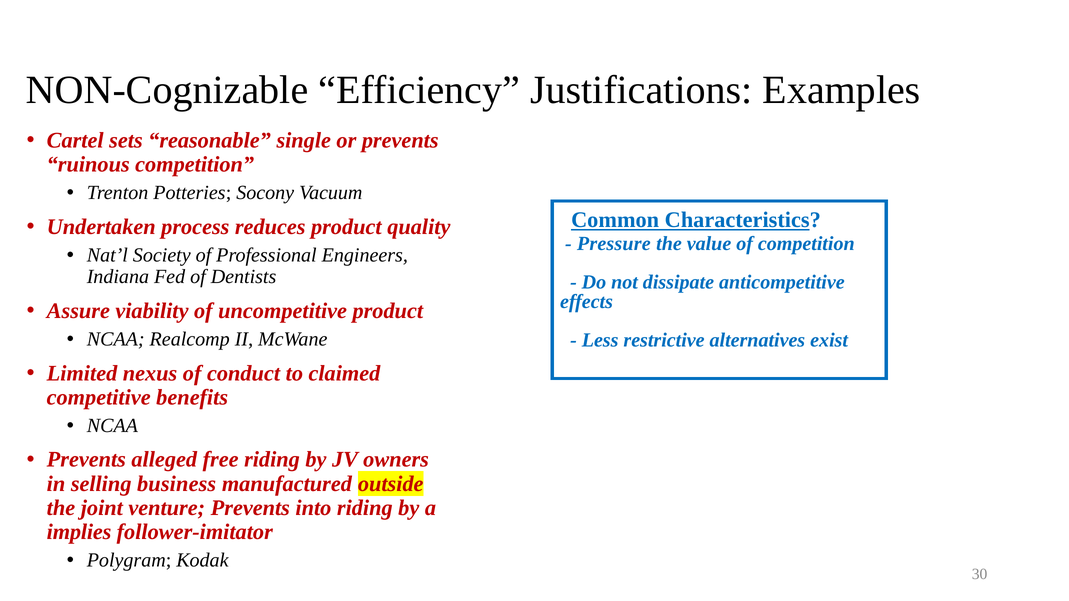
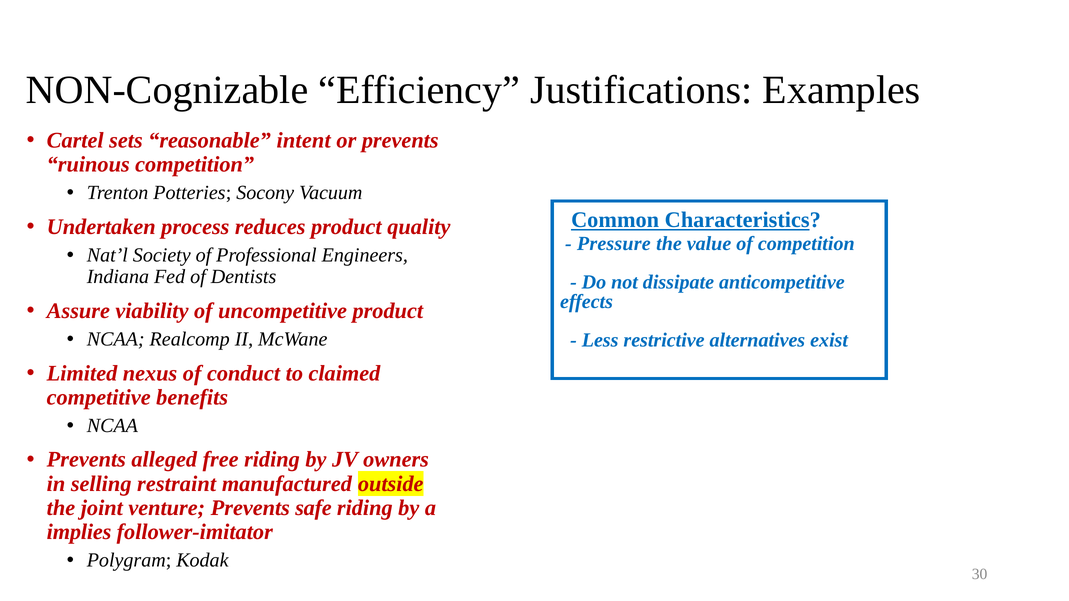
single: single -> intent (304, 140)
business: business -> restraint (177, 484)
into: into -> safe (314, 508)
